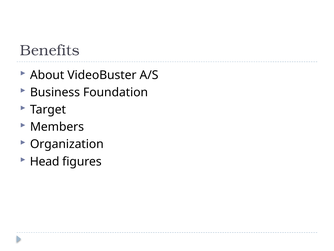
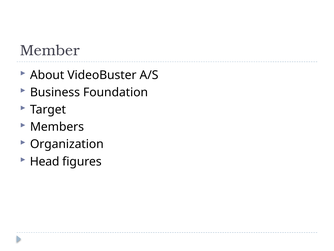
Benefits: Benefits -> Member (50, 50)
